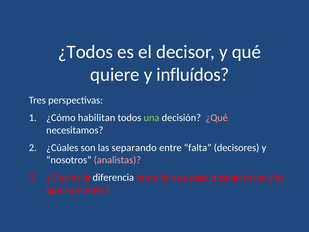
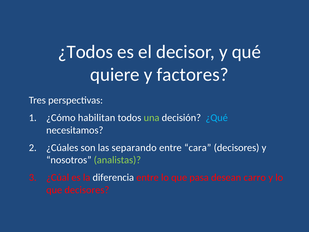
influídos: influídos -> factores (193, 74)
¿Qué colour: pink -> light blue (217, 118)
falta: falta -> cara (198, 147)
analistas colour: pink -> light green (117, 160)
otros: otros -> carro (255, 177)
que summary: summary -> decisores (87, 190)
